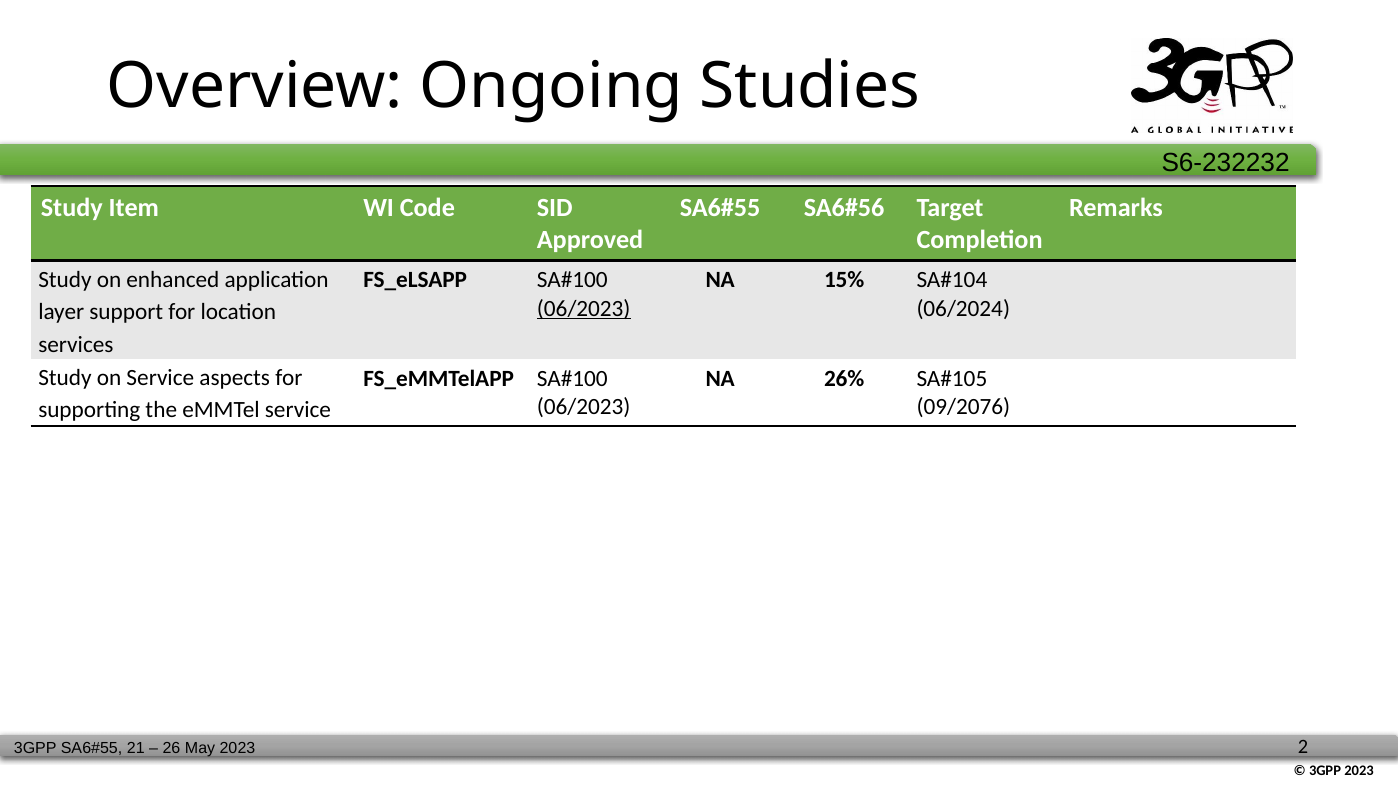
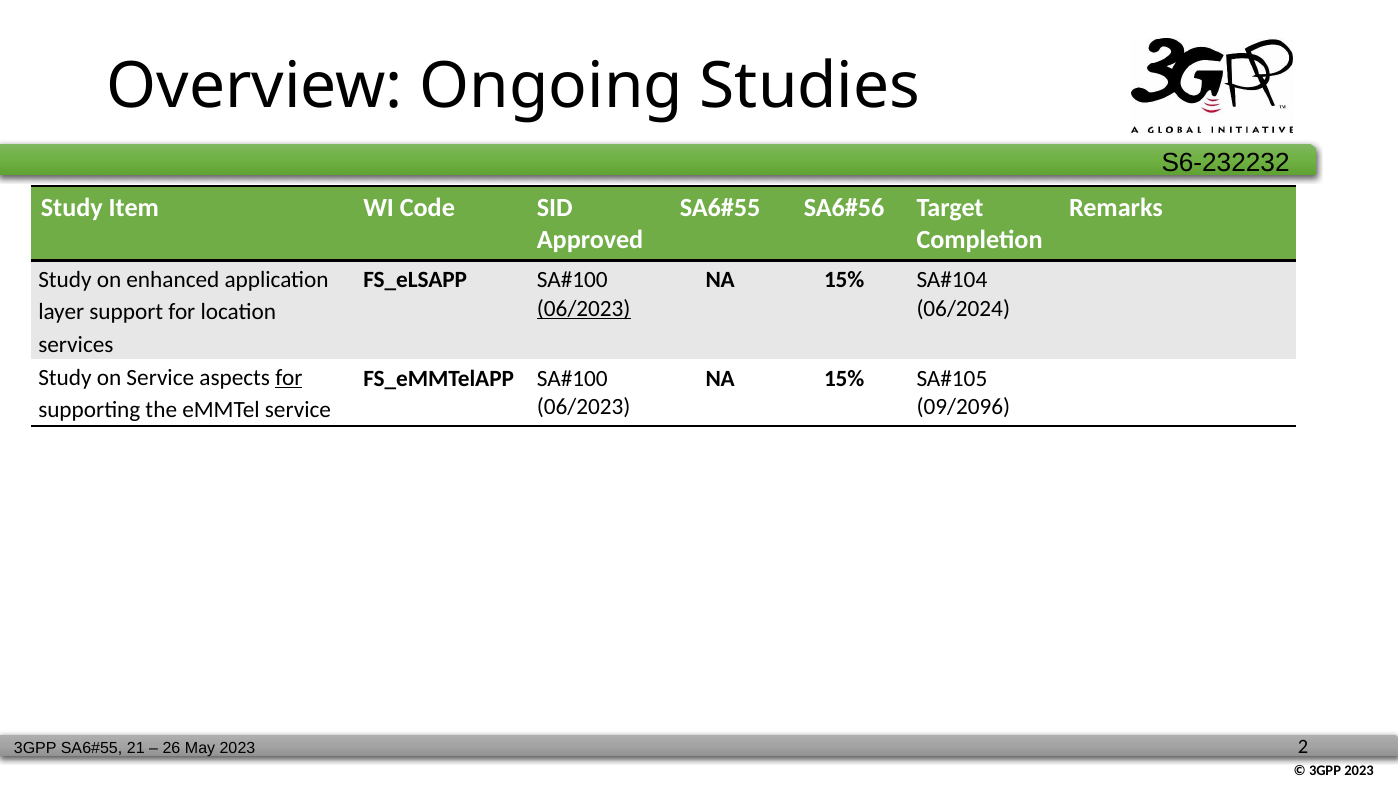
for underline: none -> present (289, 378)
26%: 26% -> 15% (844, 379)
09/2076: 09/2076 -> 09/2096 (963, 407)
